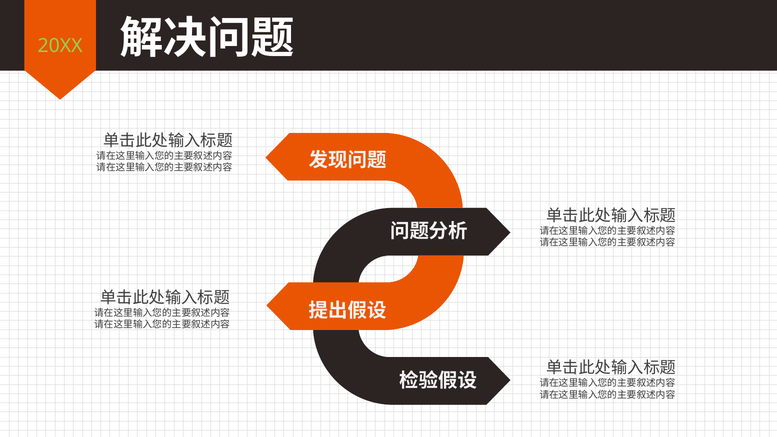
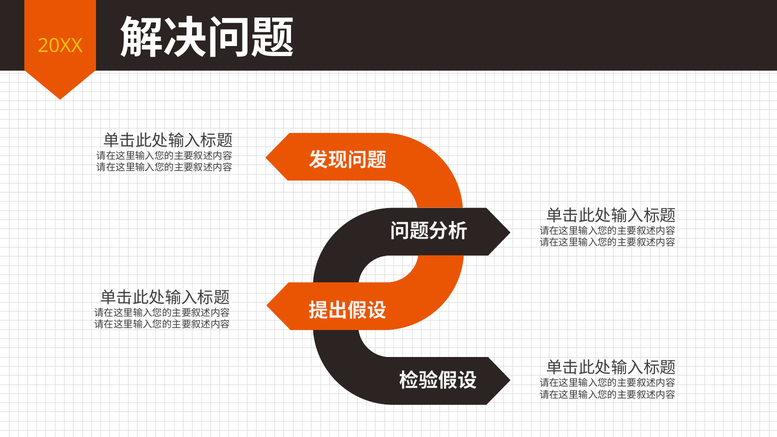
20XX colour: light green -> yellow (60, 46)
